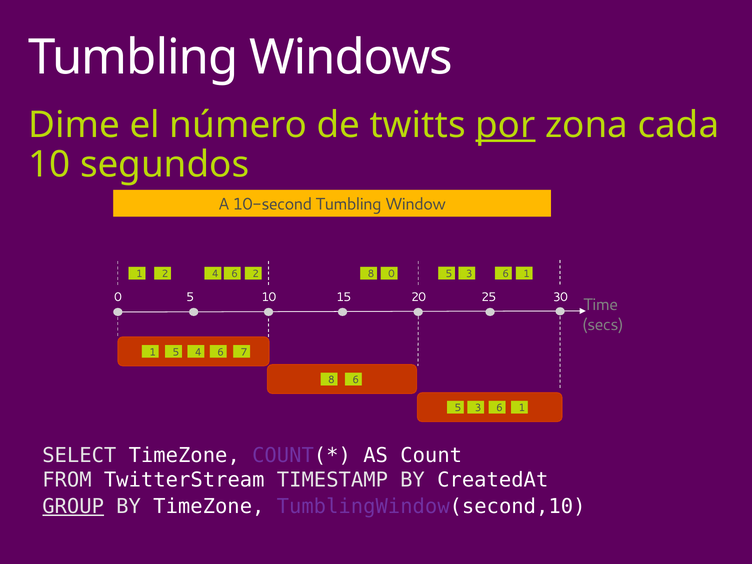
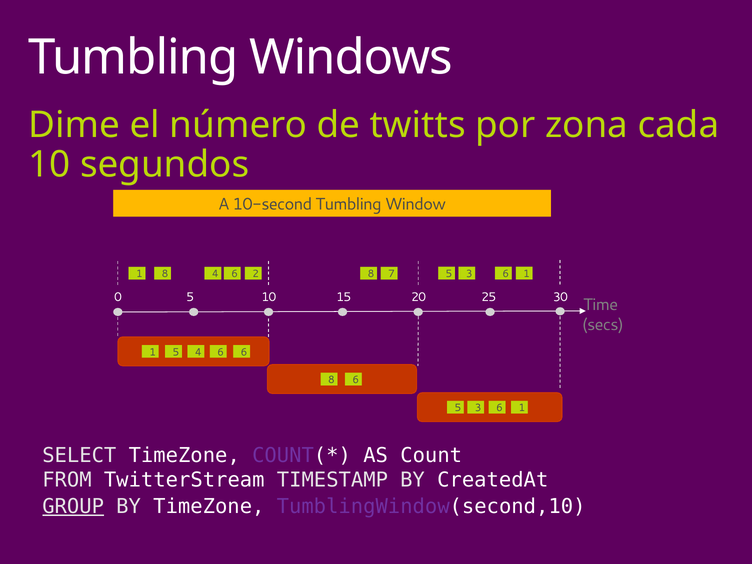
por underline: present -> none (505, 125)
1 2: 2 -> 8 (165, 274)
8 0: 0 -> 7 (392, 274)
4 7: 7 -> 6 (244, 352)
